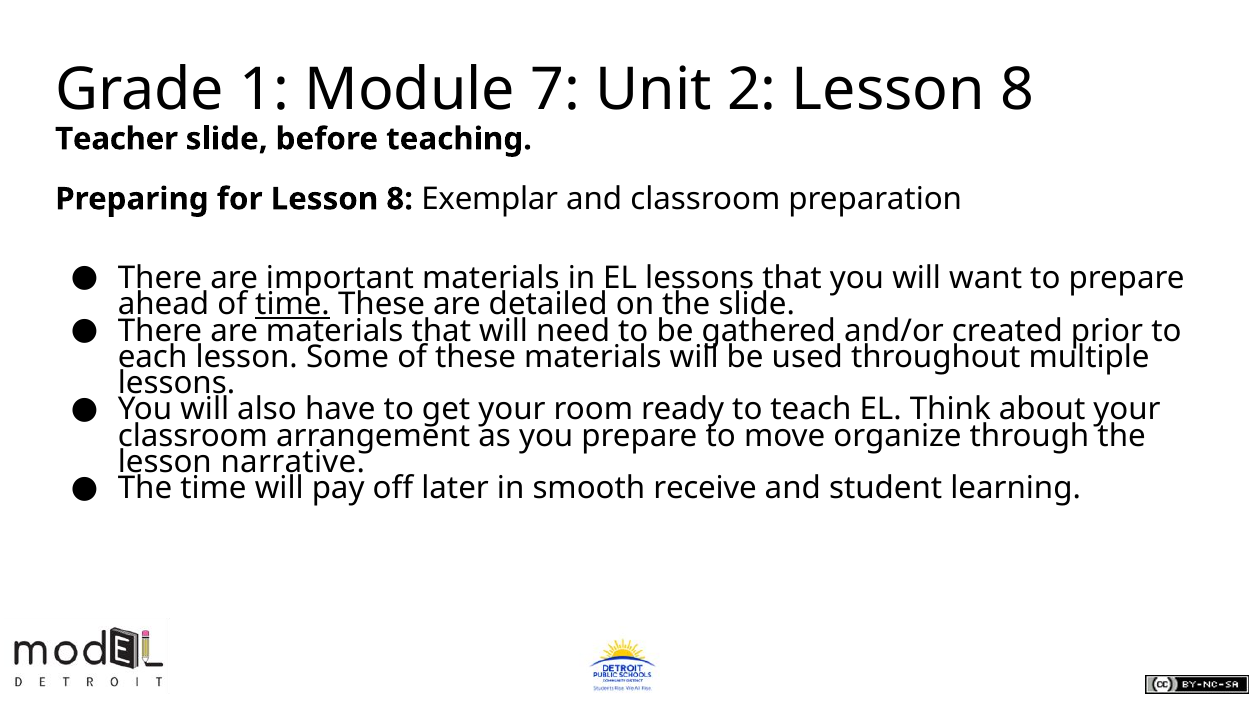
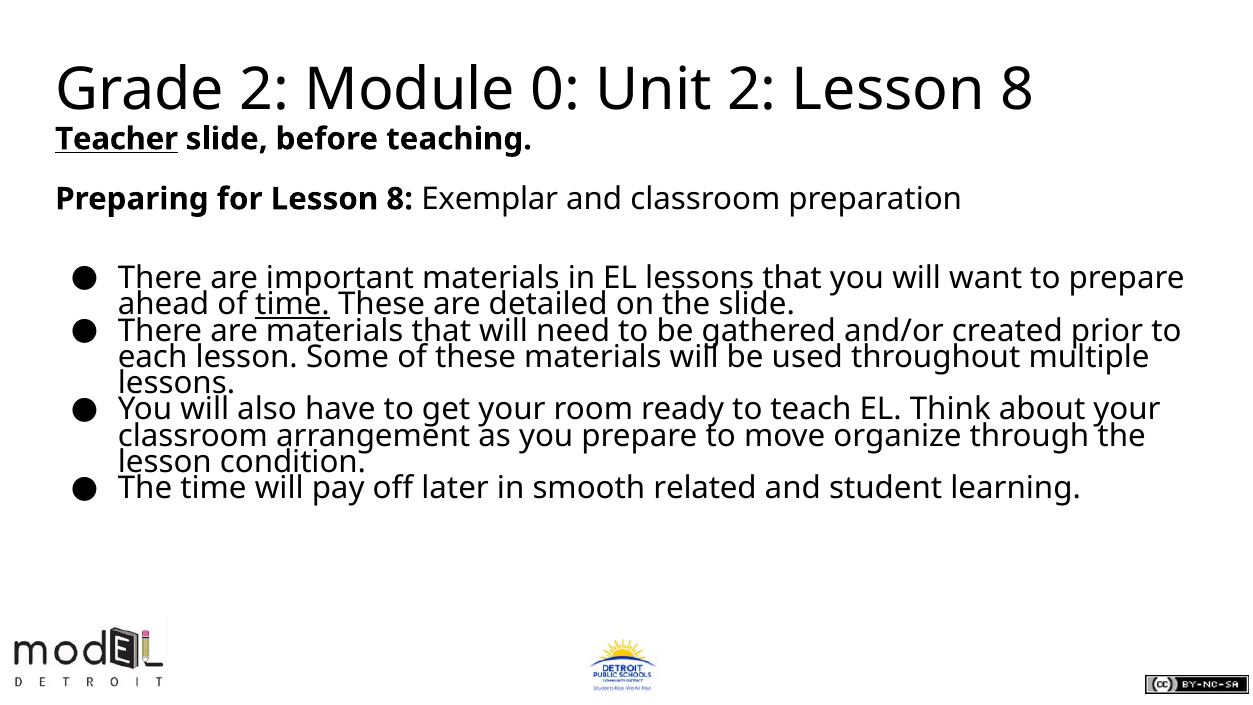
Grade 1: 1 -> 2 (264, 90)
7: 7 -> 0 (555, 90)
Teacher underline: none -> present (117, 139)
narrative: narrative -> condition (293, 462)
receive: receive -> related (705, 488)
